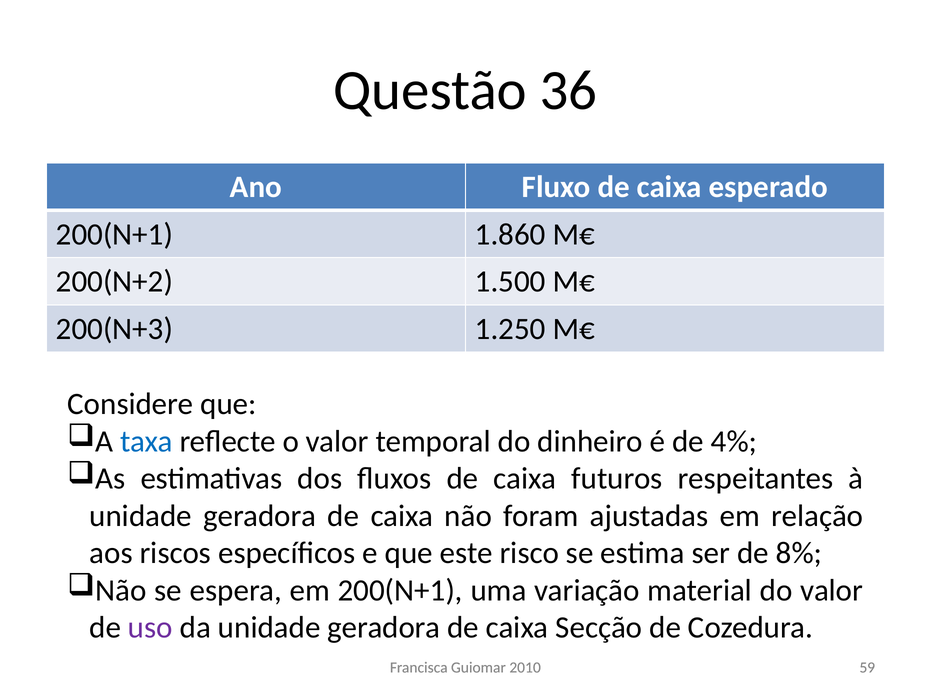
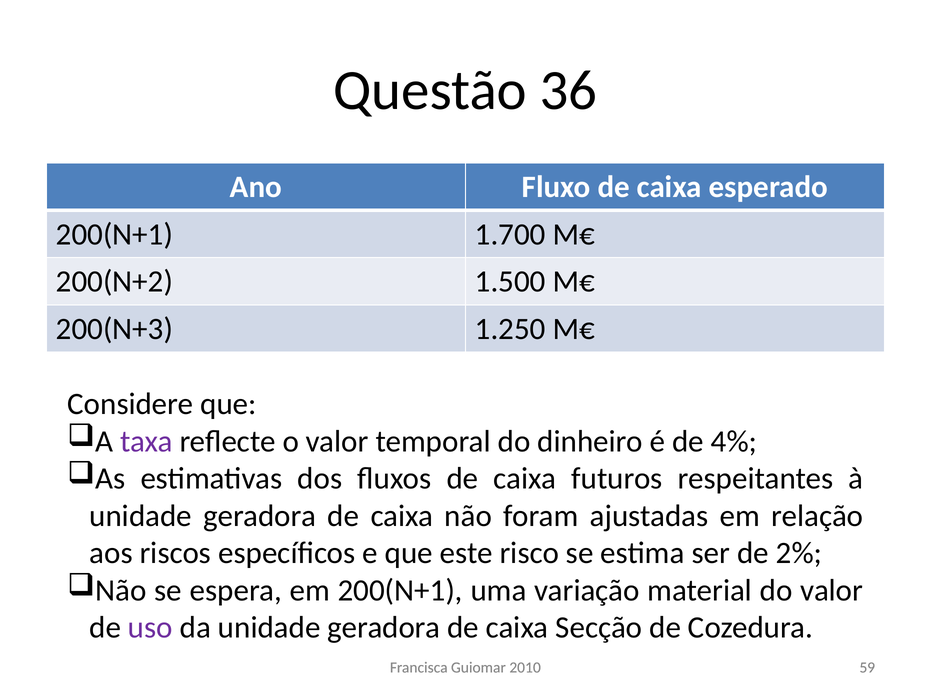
1.860: 1.860 -> 1.700 (510, 234)
taxa colour: blue -> purple (146, 441)
8%: 8% -> 2% (799, 553)
